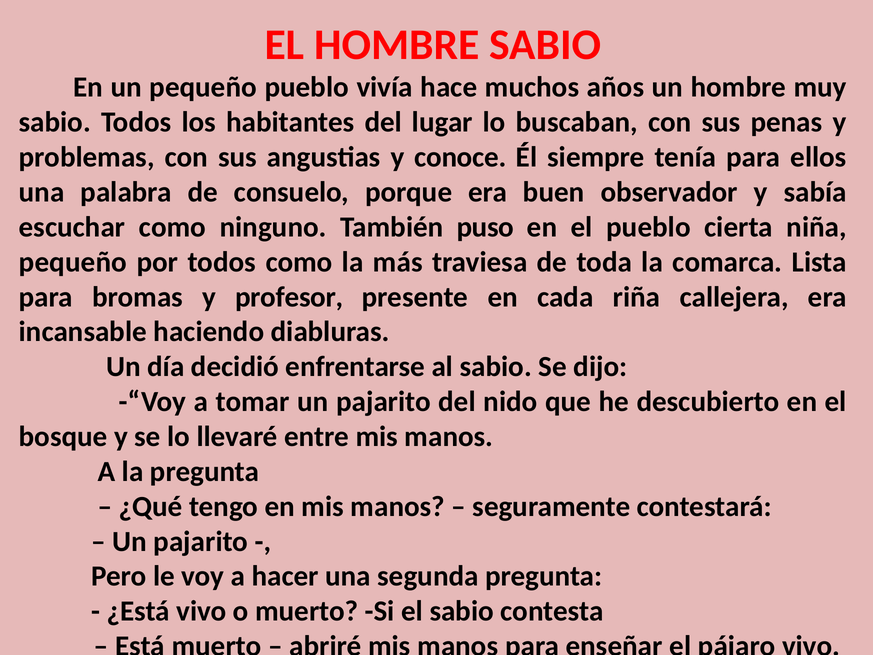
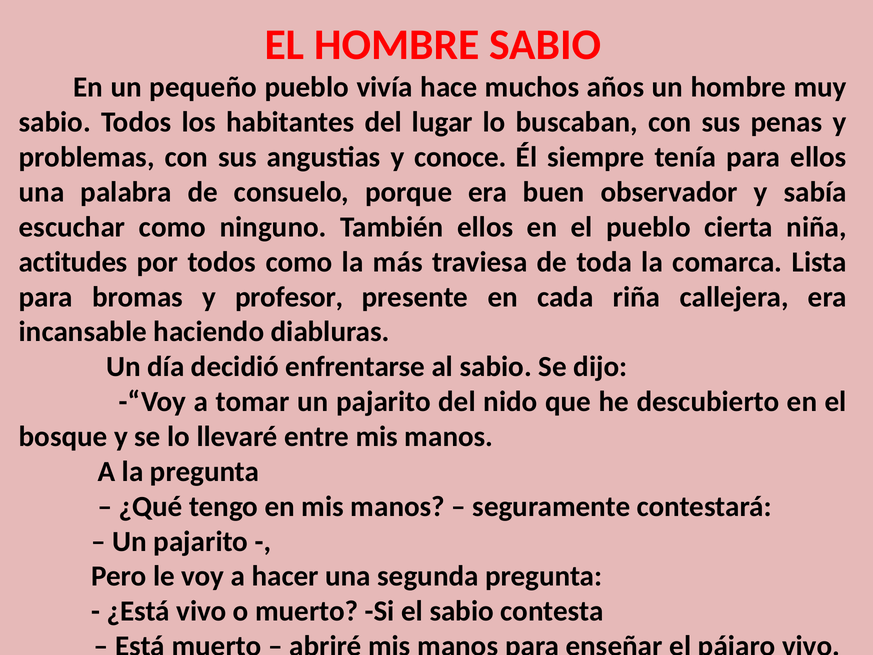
También puso: puso -> ellos (485, 227)
pequeño: pequeño -> actitudes (73, 262)
